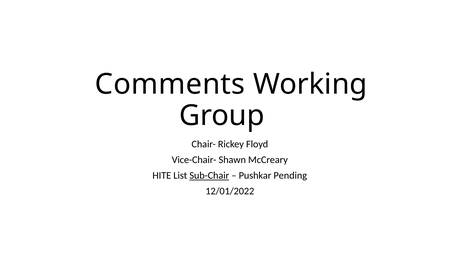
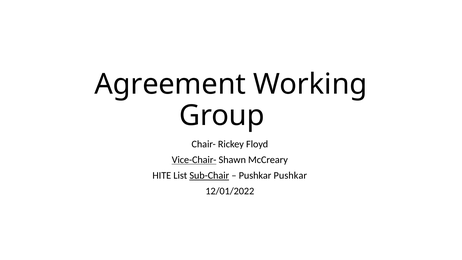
Comments: Comments -> Agreement (170, 84)
Vice-Chair- underline: none -> present (194, 160)
Pushkar Pending: Pending -> Pushkar (290, 175)
